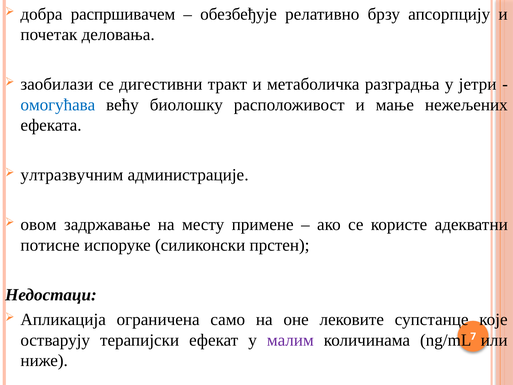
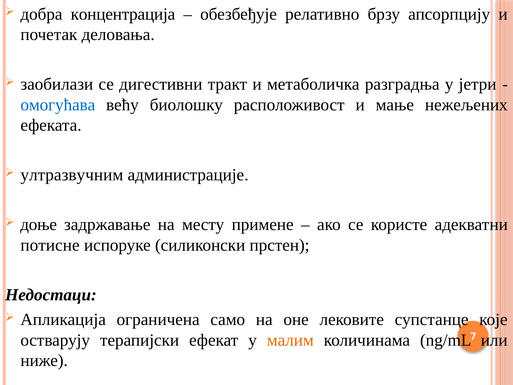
распршивачем: распршивачем -> концентрација (123, 14)
овом: овом -> доње (39, 224)
малим colour: purple -> orange (290, 340)
